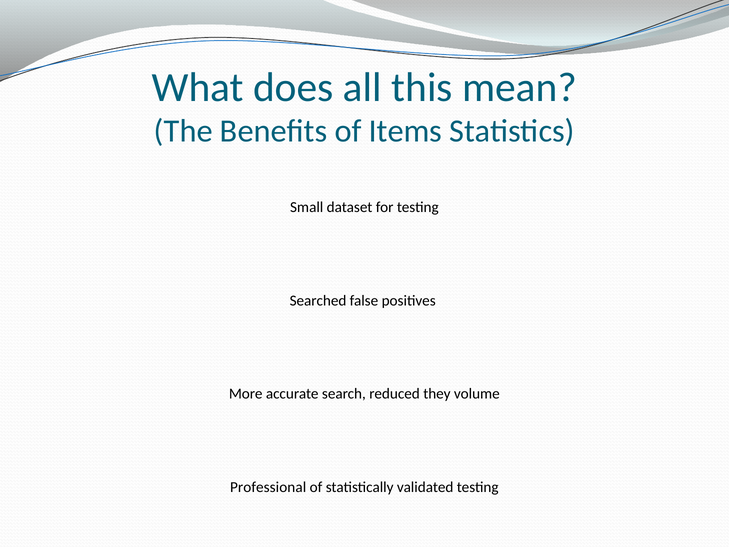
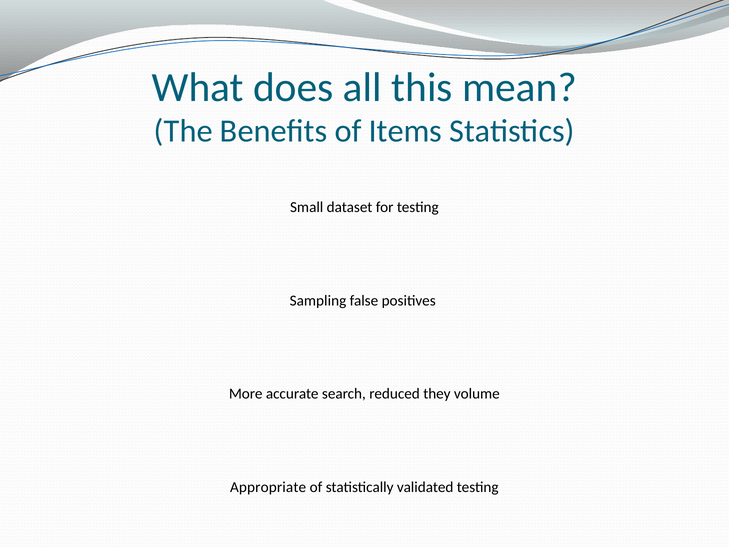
Searched: Searched -> Sampling (318, 301)
Professional: Professional -> Appropriate (268, 487)
